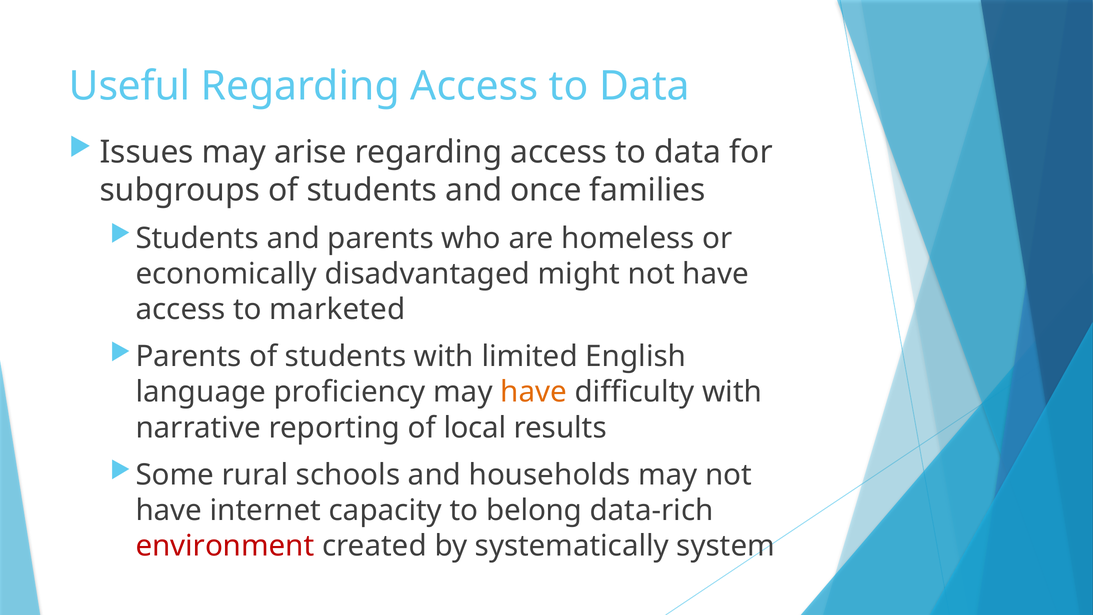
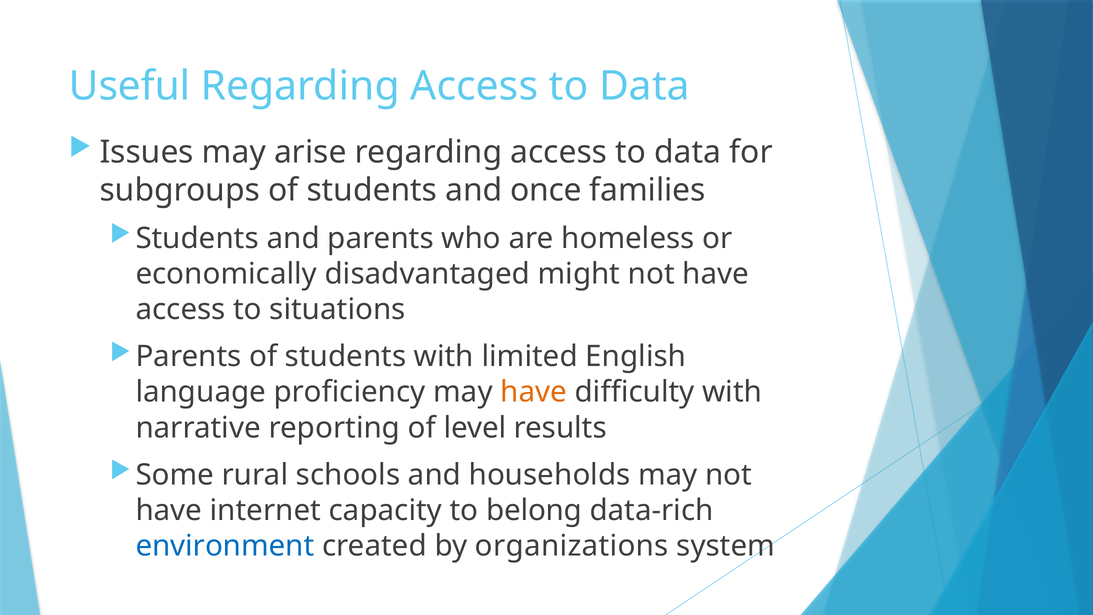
marketed: marketed -> situations (338, 309)
local: local -> level (475, 428)
environment colour: red -> blue (225, 546)
systematically: systematically -> organizations (572, 546)
